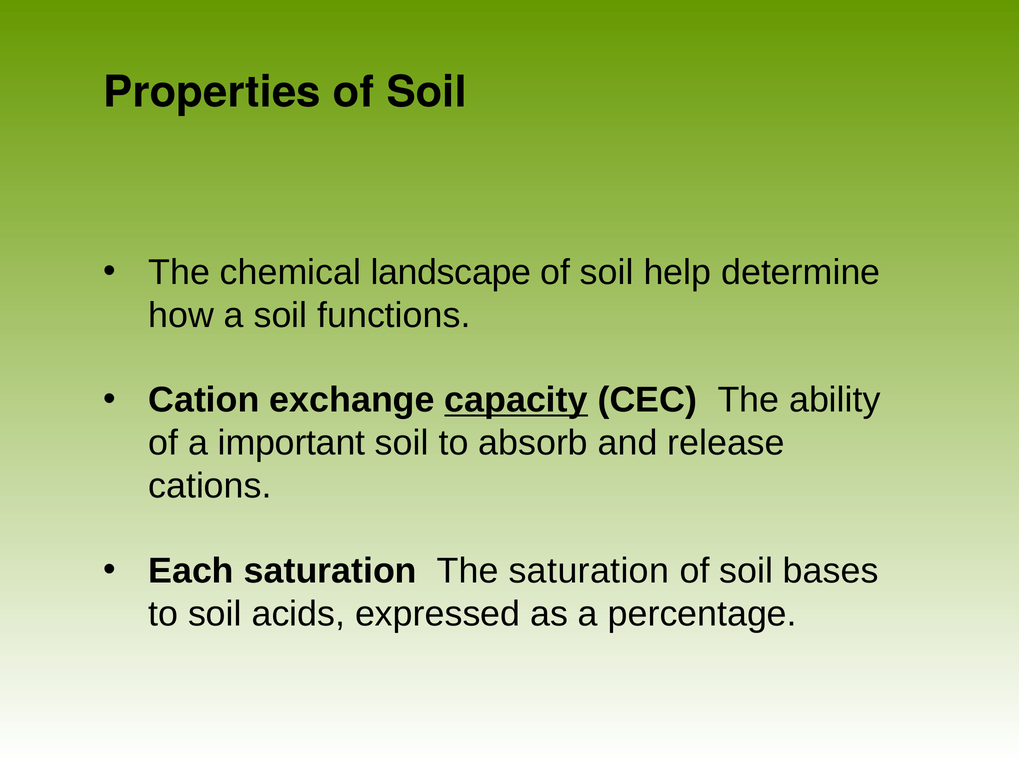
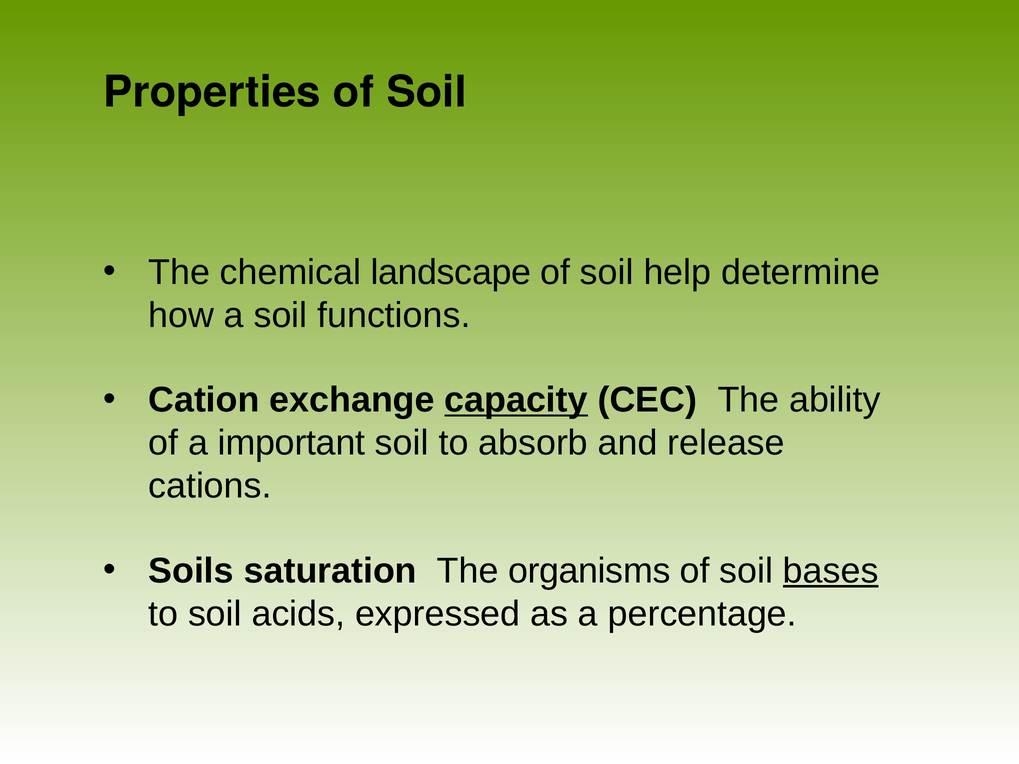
Each: Each -> Soils (191, 571)
The saturation: saturation -> organisms (589, 571)
bases underline: none -> present (831, 571)
